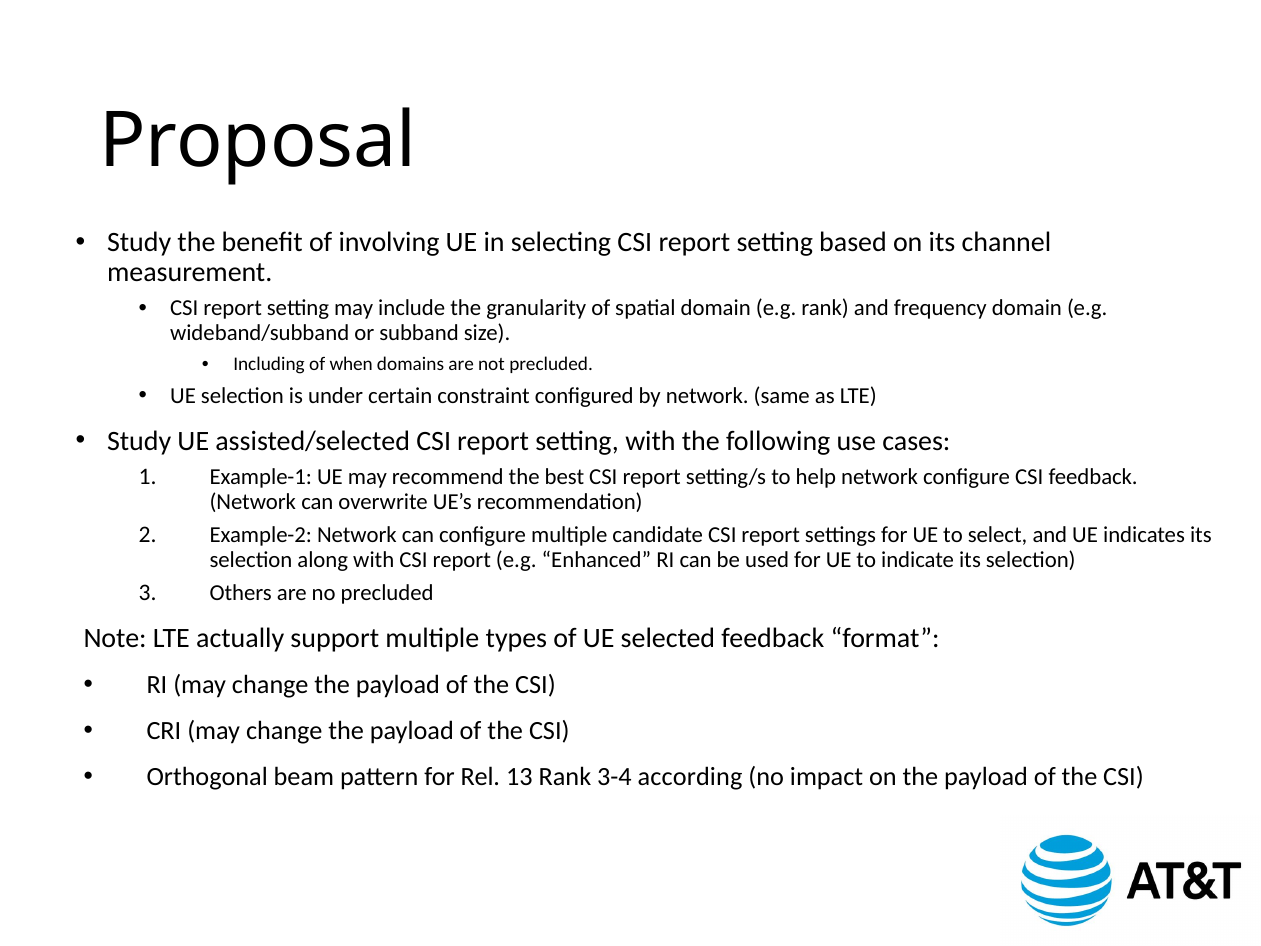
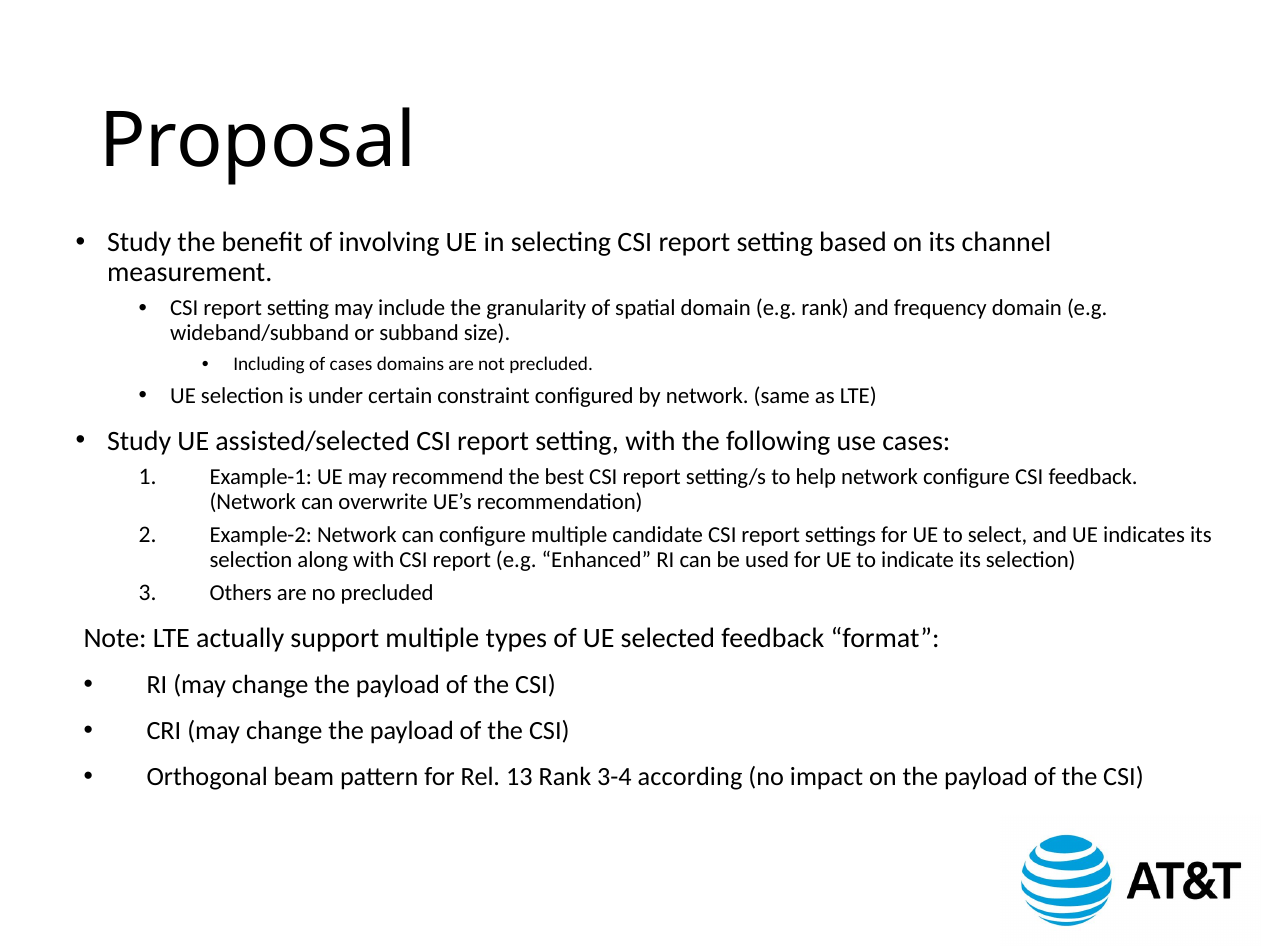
of when: when -> cases (351, 364)
